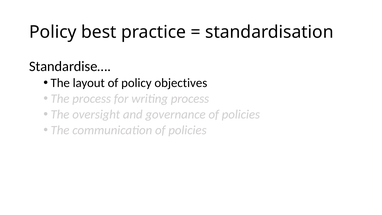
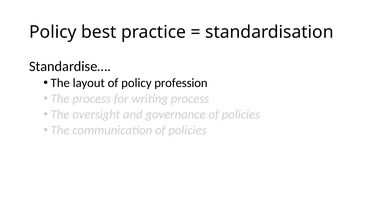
objectives: objectives -> profession (181, 83)
